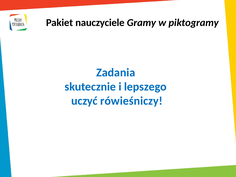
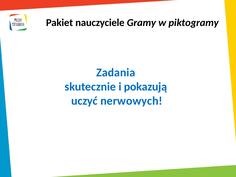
lepszego: lepszego -> pokazują (145, 87)
rówieśniczy: rówieśniczy -> nerwowych (131, 101)
